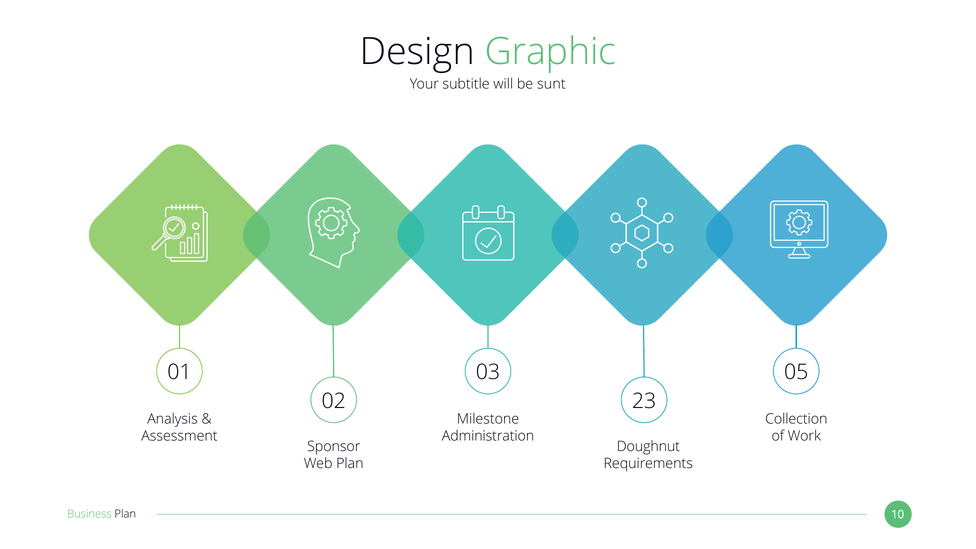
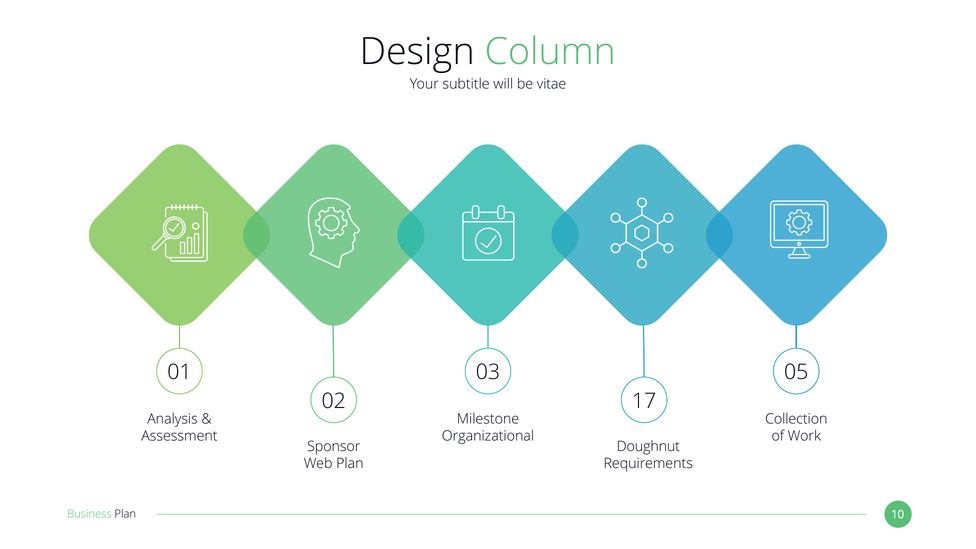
Graphic: Graphic -> Column (550, 52)
sunt: sunt -> vitae (552, 84)
23: 23 -> 17 (644, 401)
Administration: Administration -> Organizational (488, 436)
